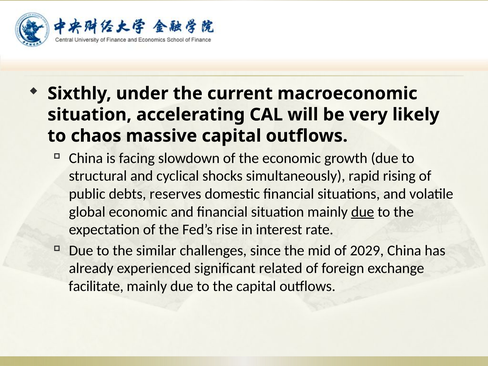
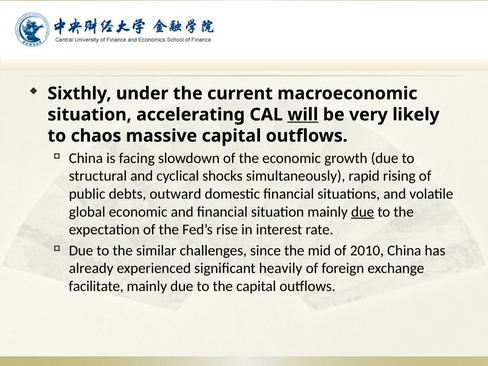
will underline: none -> present (303, 115)
reserves: reserves -> outward (175, 194)
2029: 2029 -> 2010 (367, 250)
related: related -> heavily (281, 268)
